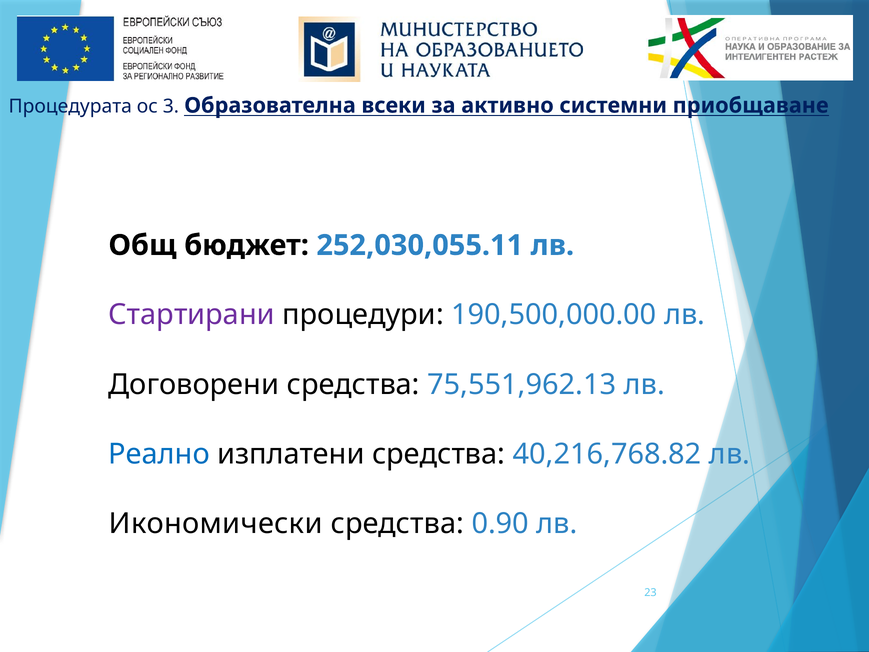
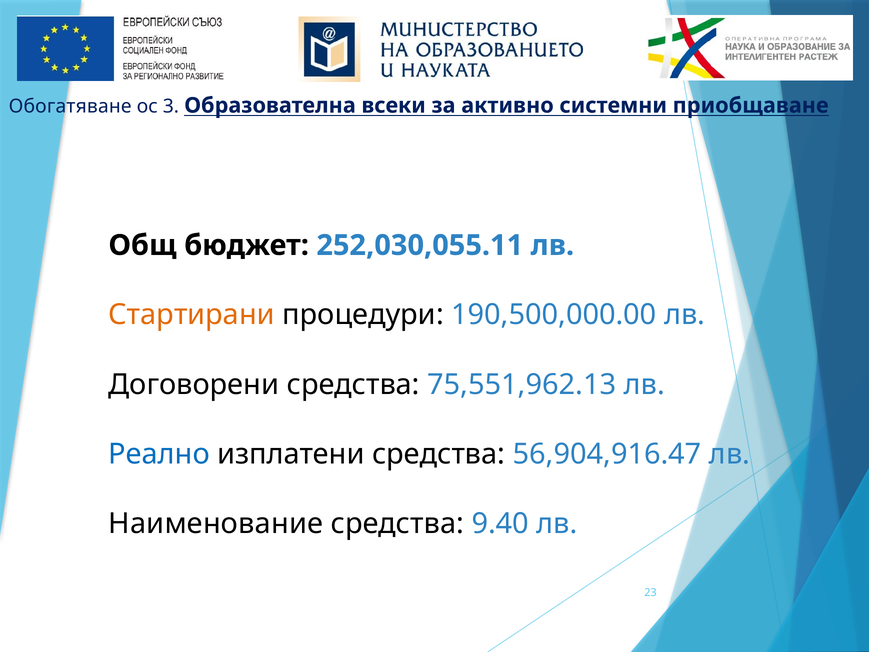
Процедурата: Процедурата -> Обогатяване (70, 106)
Стартирани colour: purple -> orange (192, 315)
40,216,768.82: 40,216,768.82 -> 56,904,916.47 (607, 454)
Икономически: Икономически -> Наименование (216, 523)
0.90: 0.90 -> 9.40 (500, 523)
